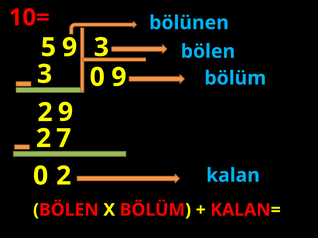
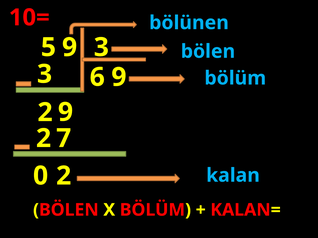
0: 0 -> 6 (97, 77)
